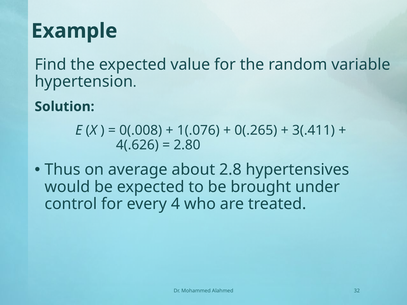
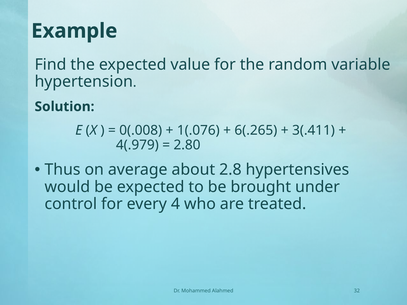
0(.265: 0(.265 -> 6(.265 (256, 130)
4(.626: 4(.626 -> 4(.979 (137, 145)
